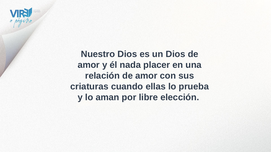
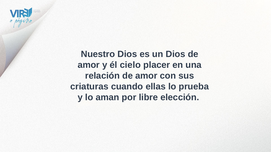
nada: nada -> cielo (130, 65)
